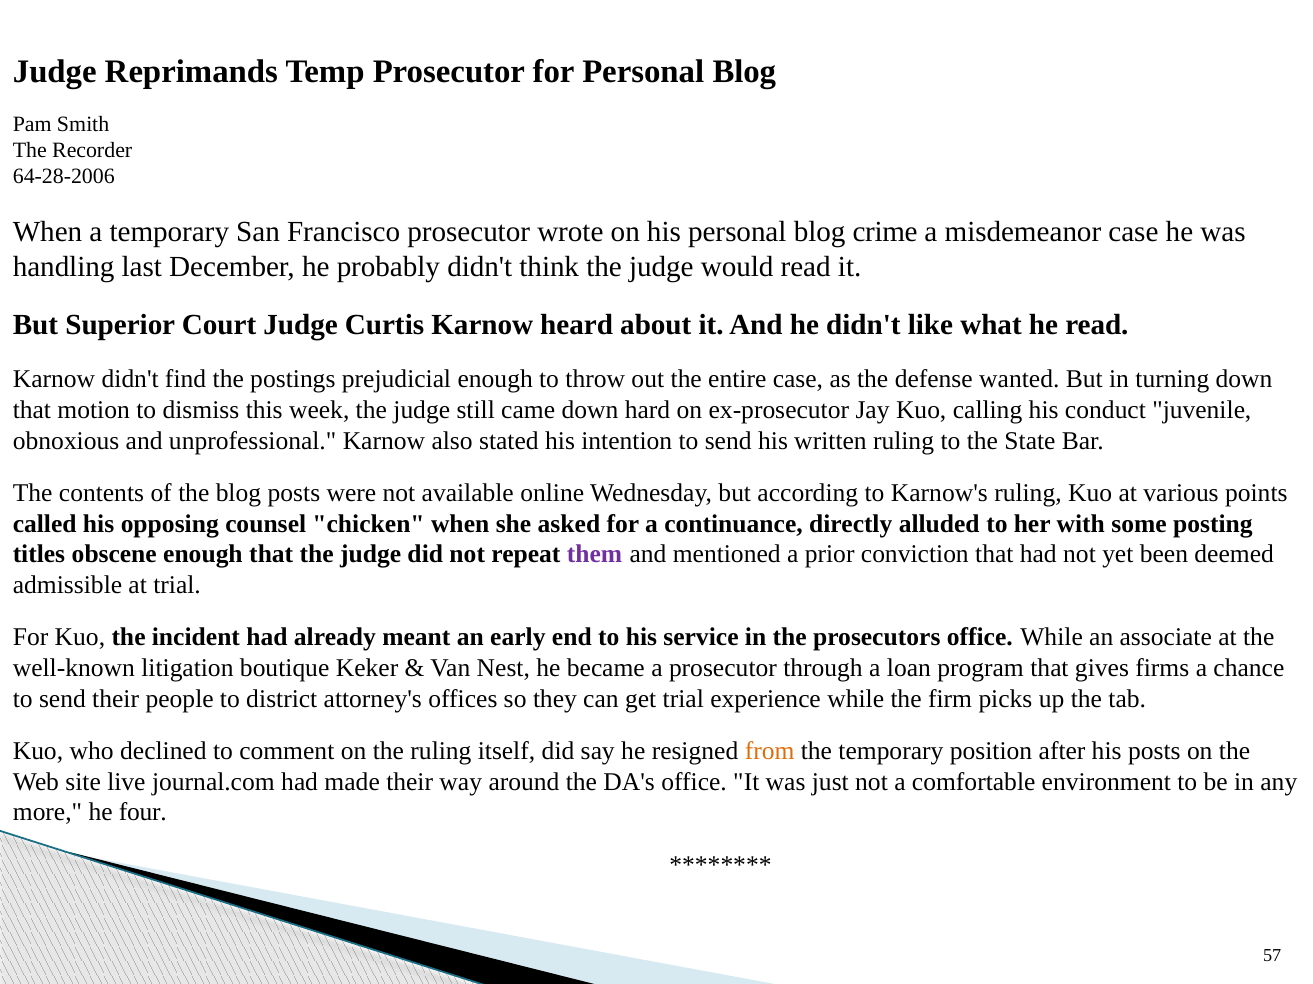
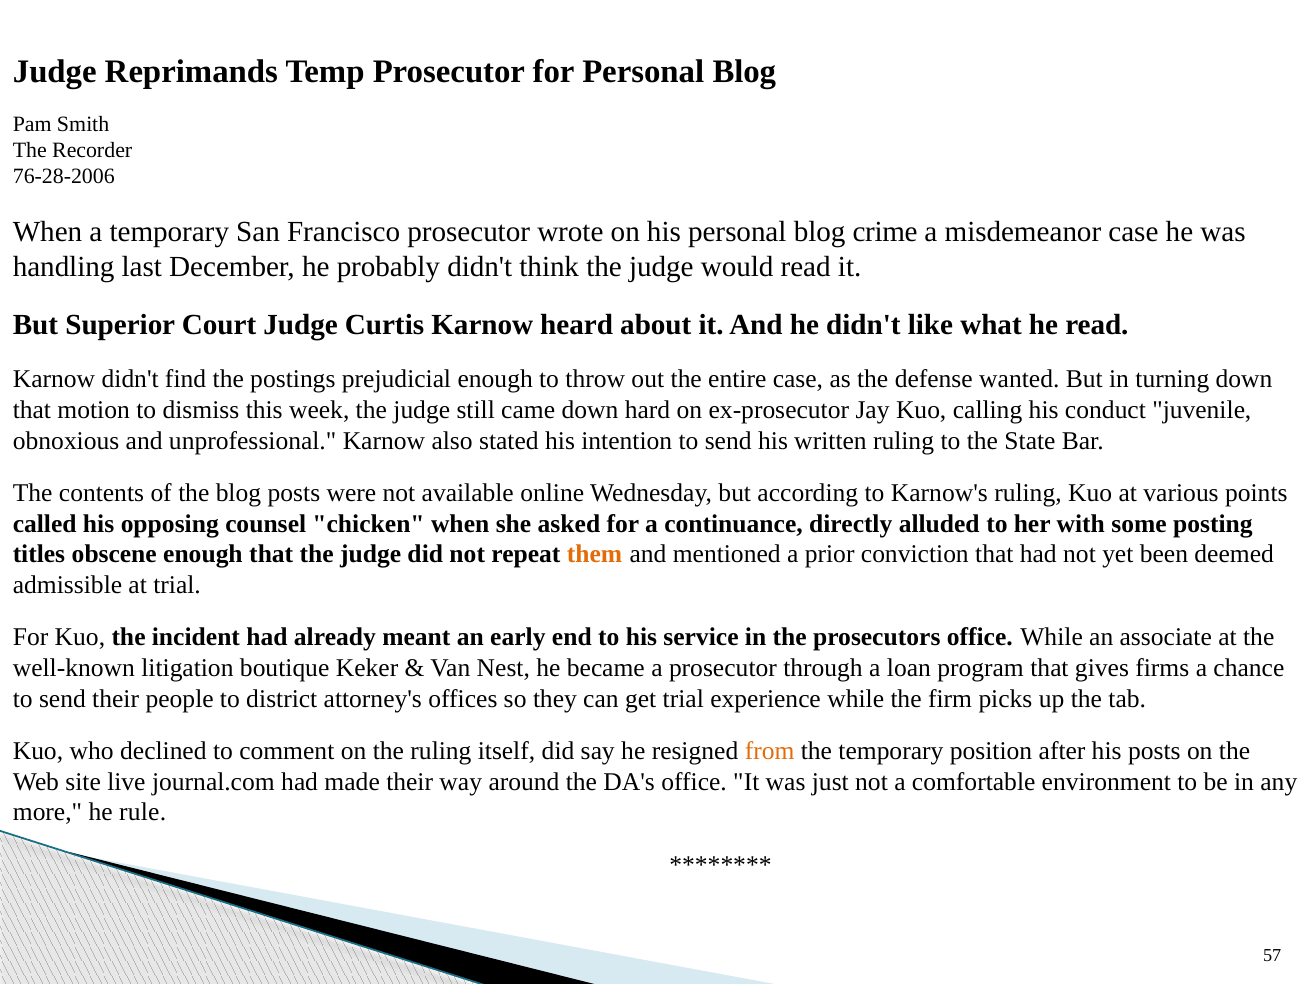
64-28-2006: 64-28-2006 -> 76-28-2006 (64, 177)
them colour: purple -> orange (595, 555)
four: four -> rule (143, 813)
